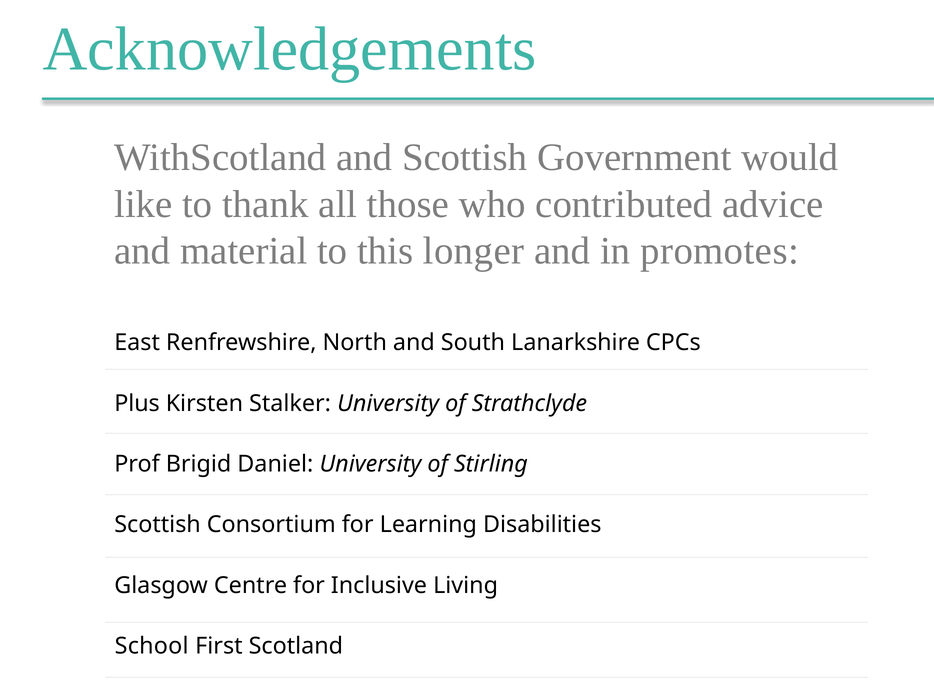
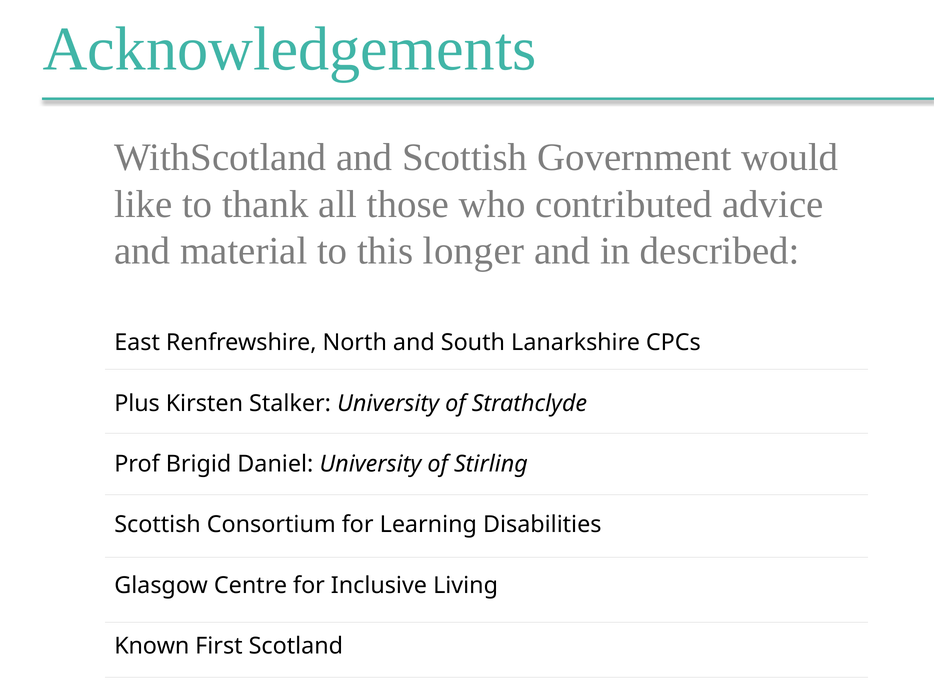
promotes: promotes -> described (720, 251)
School: School -> Known (152, 646)
